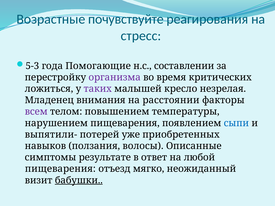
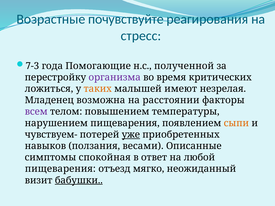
5-3: 5-3 -> 7-3 (32, 66)
составлении: составлении -> полученной (184, 66)
таких colour: purple -> orange (98, 89)
кресло: кресло -> имеют (181, 89)
внимания: внимания -> возможна (101, 100)
сыпи colour: blue -> orange (236, 123)
выпятили-: выпятили- -> чувствуем- (51, 135)
уже underline: none -> present (131, 135)
волосы: волосы -> весами (143, 146)
результате: результате -> спокойная (105, 158)
